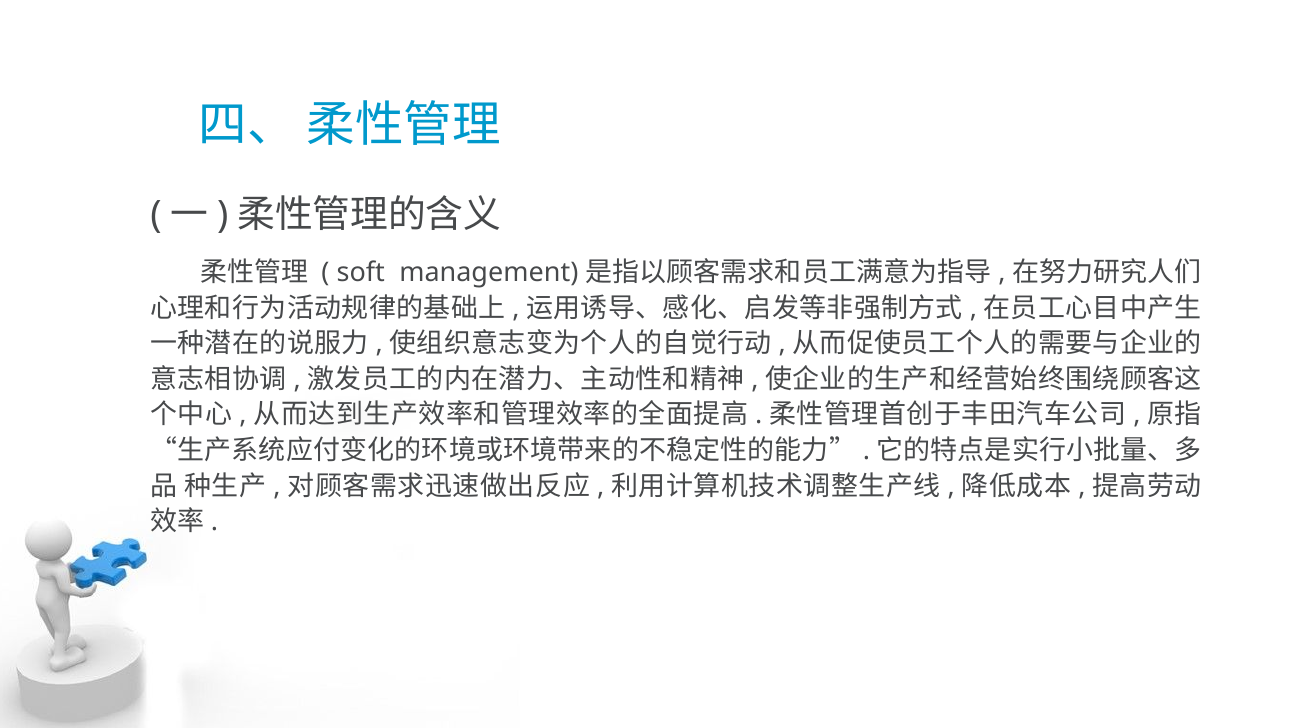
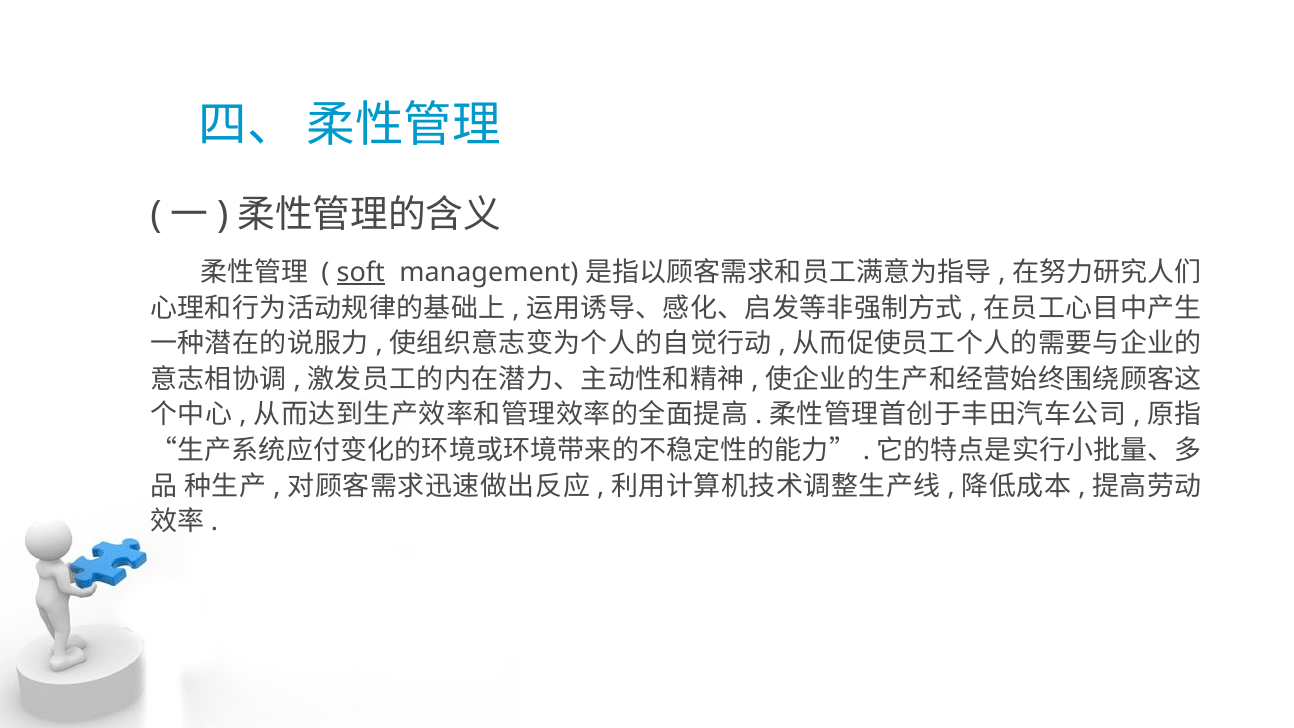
soft underline: none -> present (361, 273)
